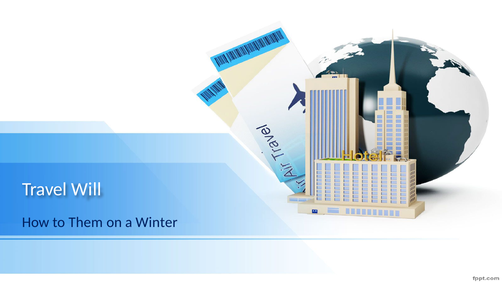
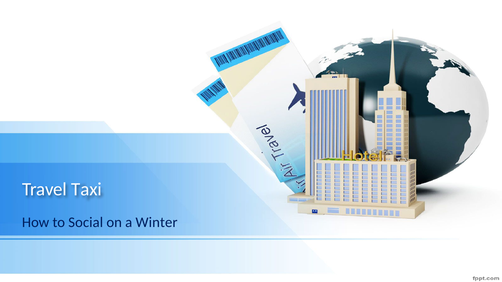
Will: Will -> Taxi (87, 190)
Them: Them -> Social (86, 223)
